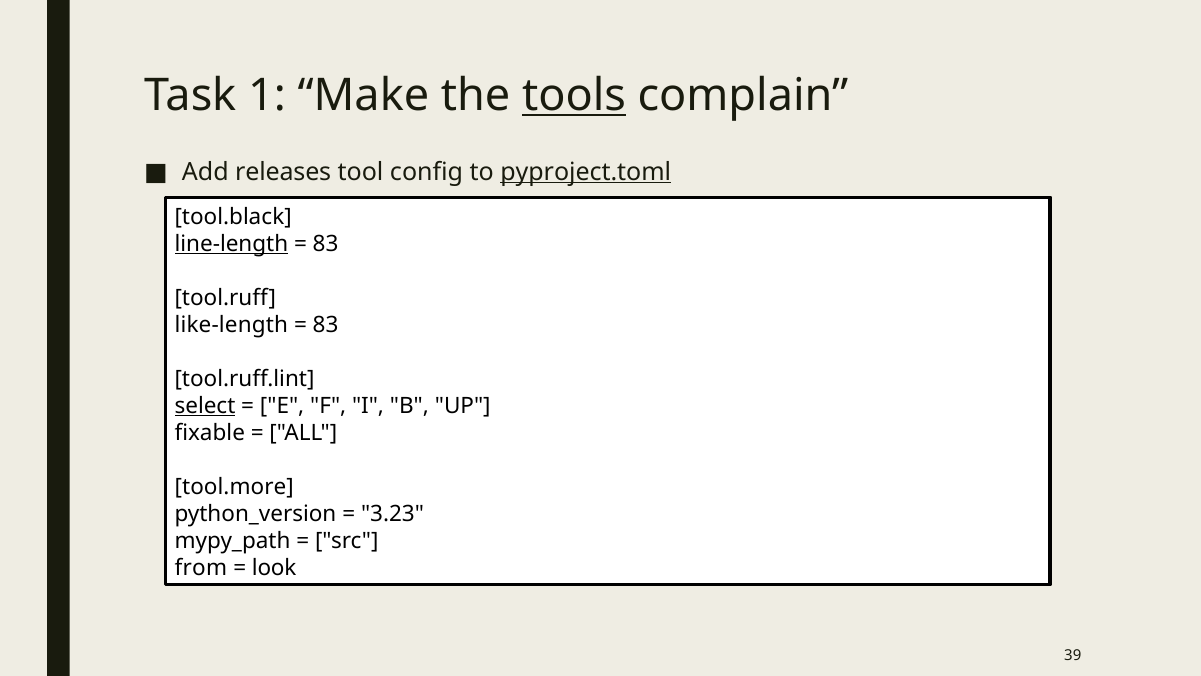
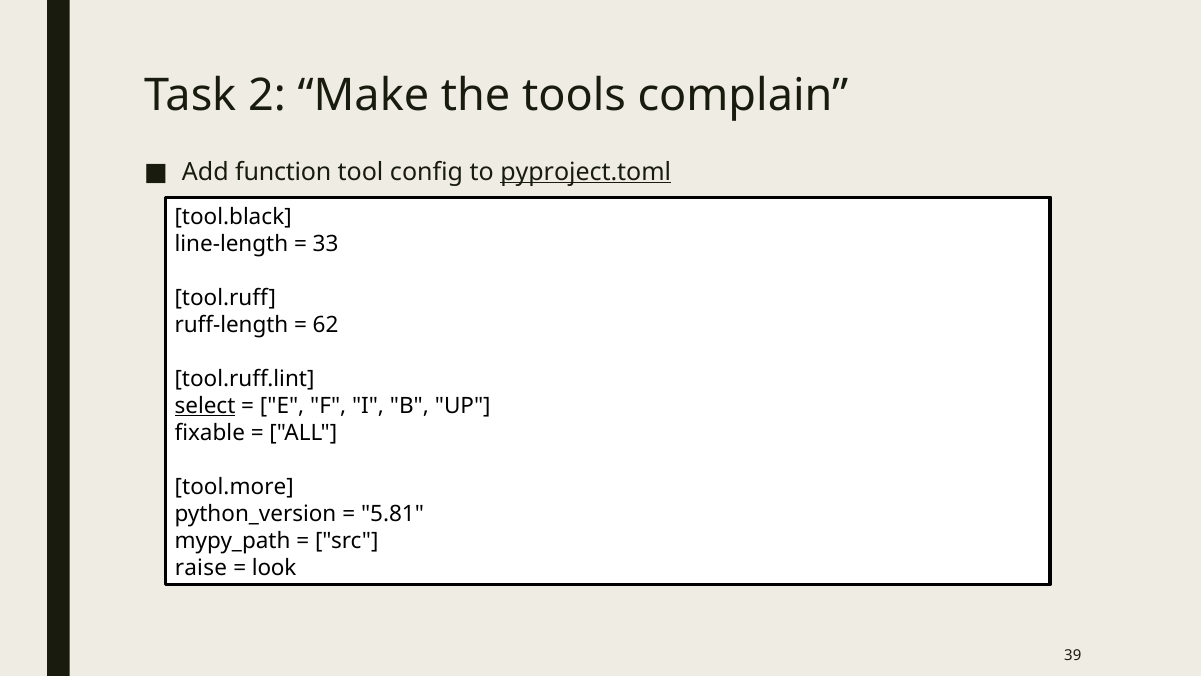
1: 1 -> 2 (267, 96)
tools underline: present -> none (574, 96)
releases: releases -> function (283, 172)
line-length underline: present -> none (231, 244)
83: 83 -> 33 (326, 244)
like-length: like-length -> ruff-length (231, 325)
83: 83 -> 62 (326, 325)
3.23: 3.23 -> 5.81 (393, 514)
from: from -> raise (201, 568)
